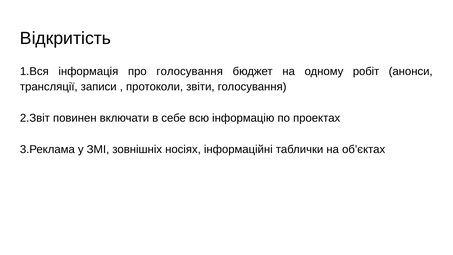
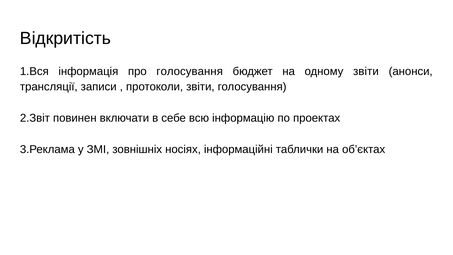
одному робіт: робіт -> звіти (366, 71)
